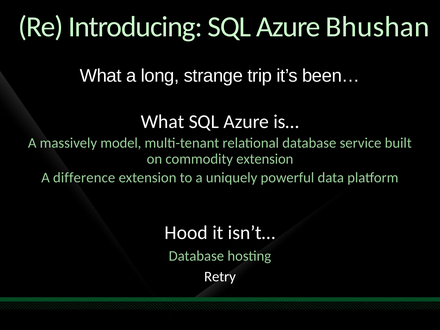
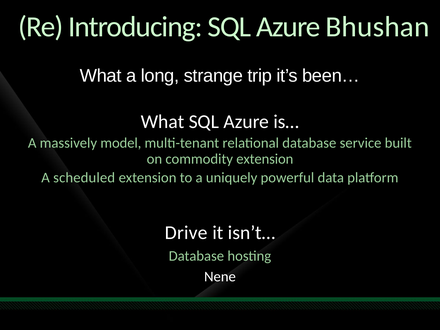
difference: difference -> scheduled (84, 178)
Hood: Hood -> Drive (186, 233)
Retry: Retry -> Nene (220, 277)
